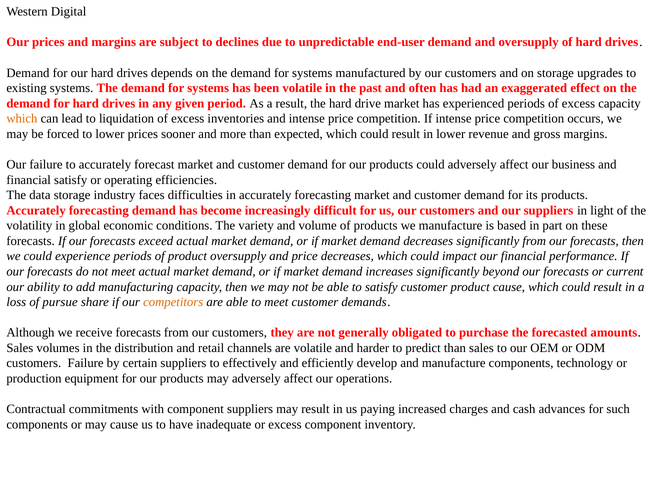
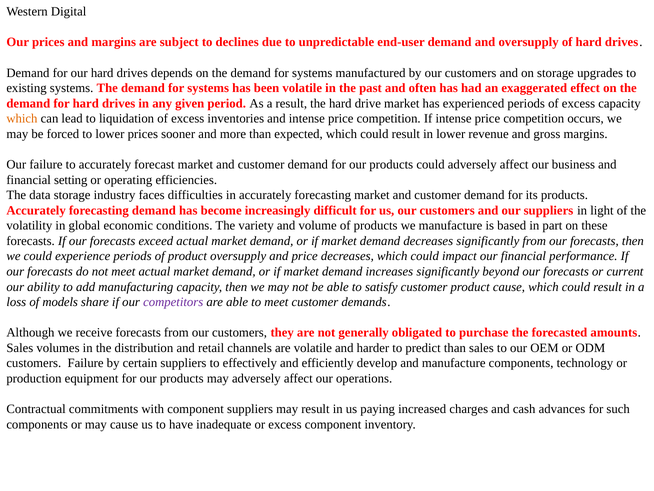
financial satisfy: satisfy -> setting (71, 180)
pursue: pursue -> models (60, 302)
competitors colour: orange -> purple (173, 302)
